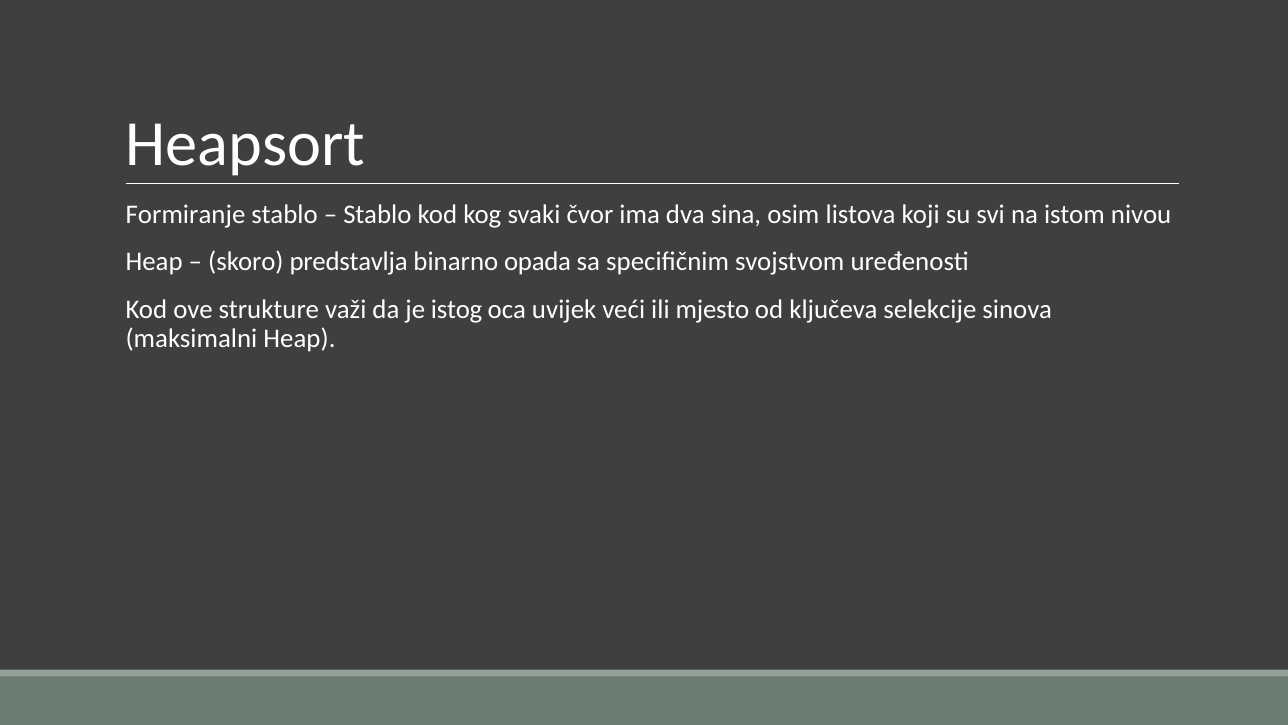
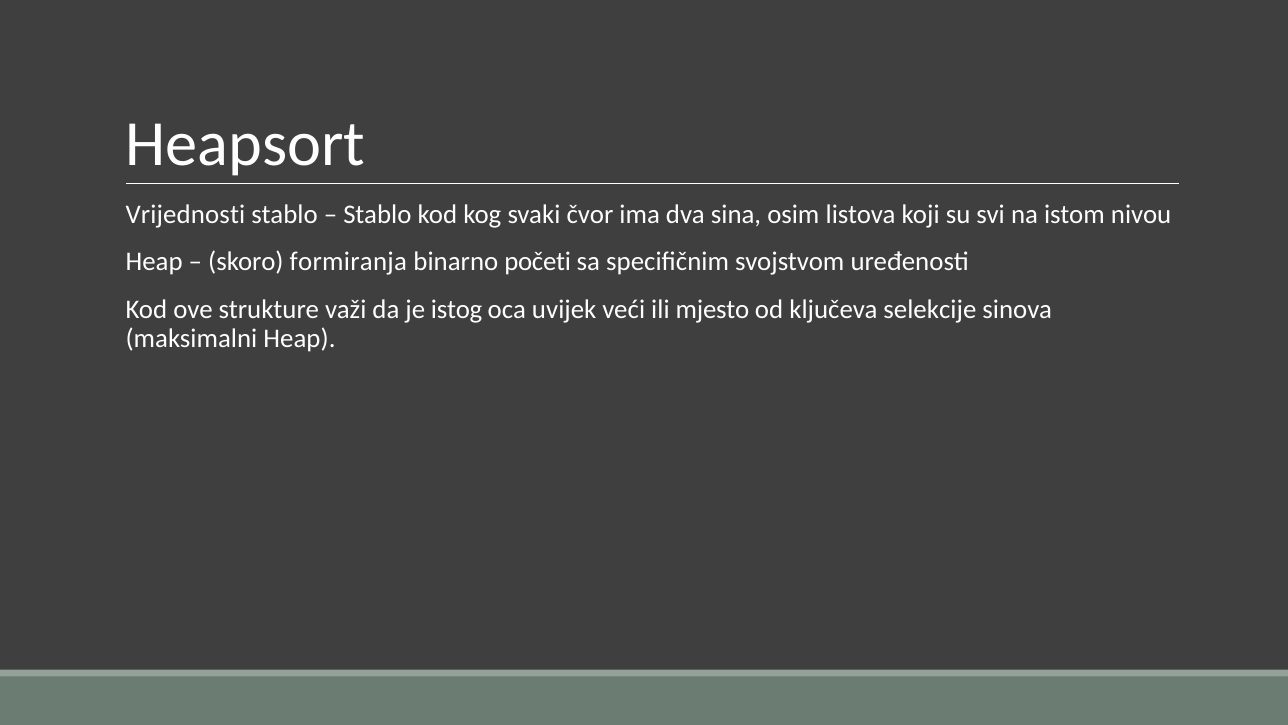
Formiranje: Formiranje -> Vrijednosti (185, 214)
predstavlja: predstavlja -> formiranja (348, 262)
opada: opada -> početi (538, 262)
